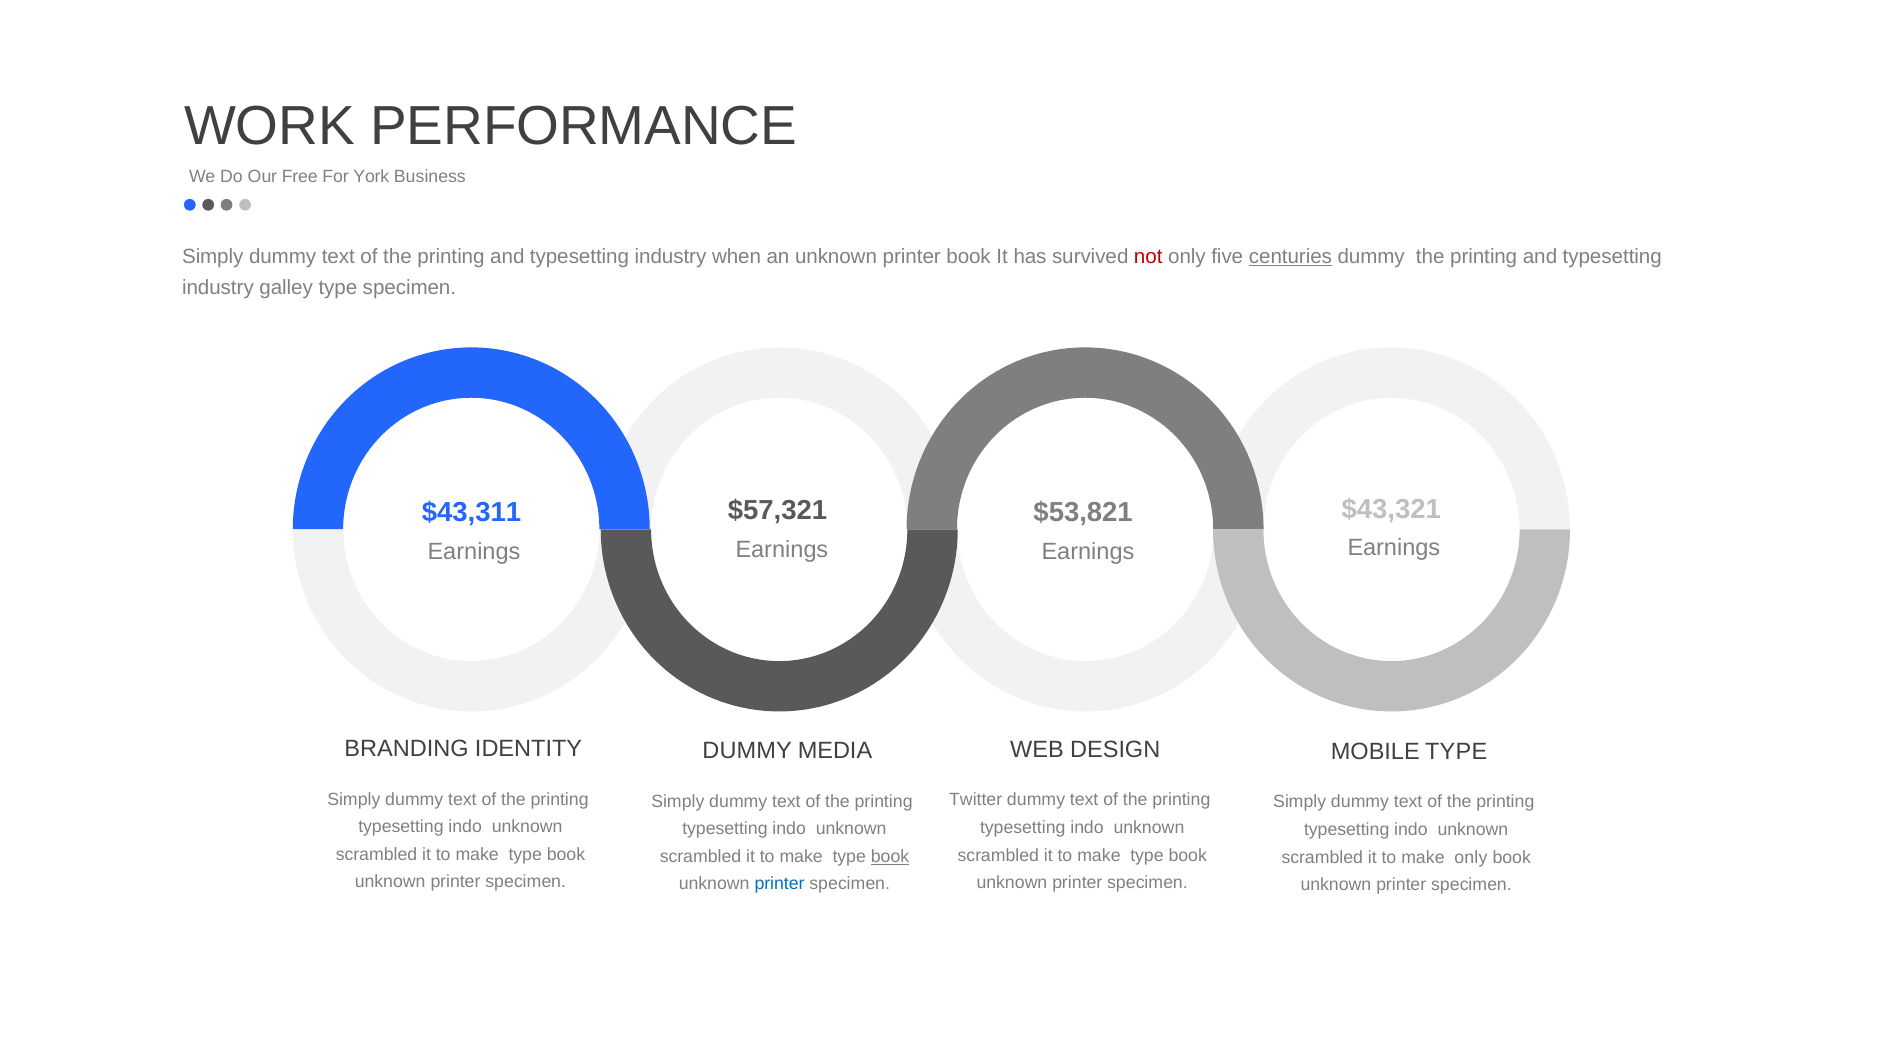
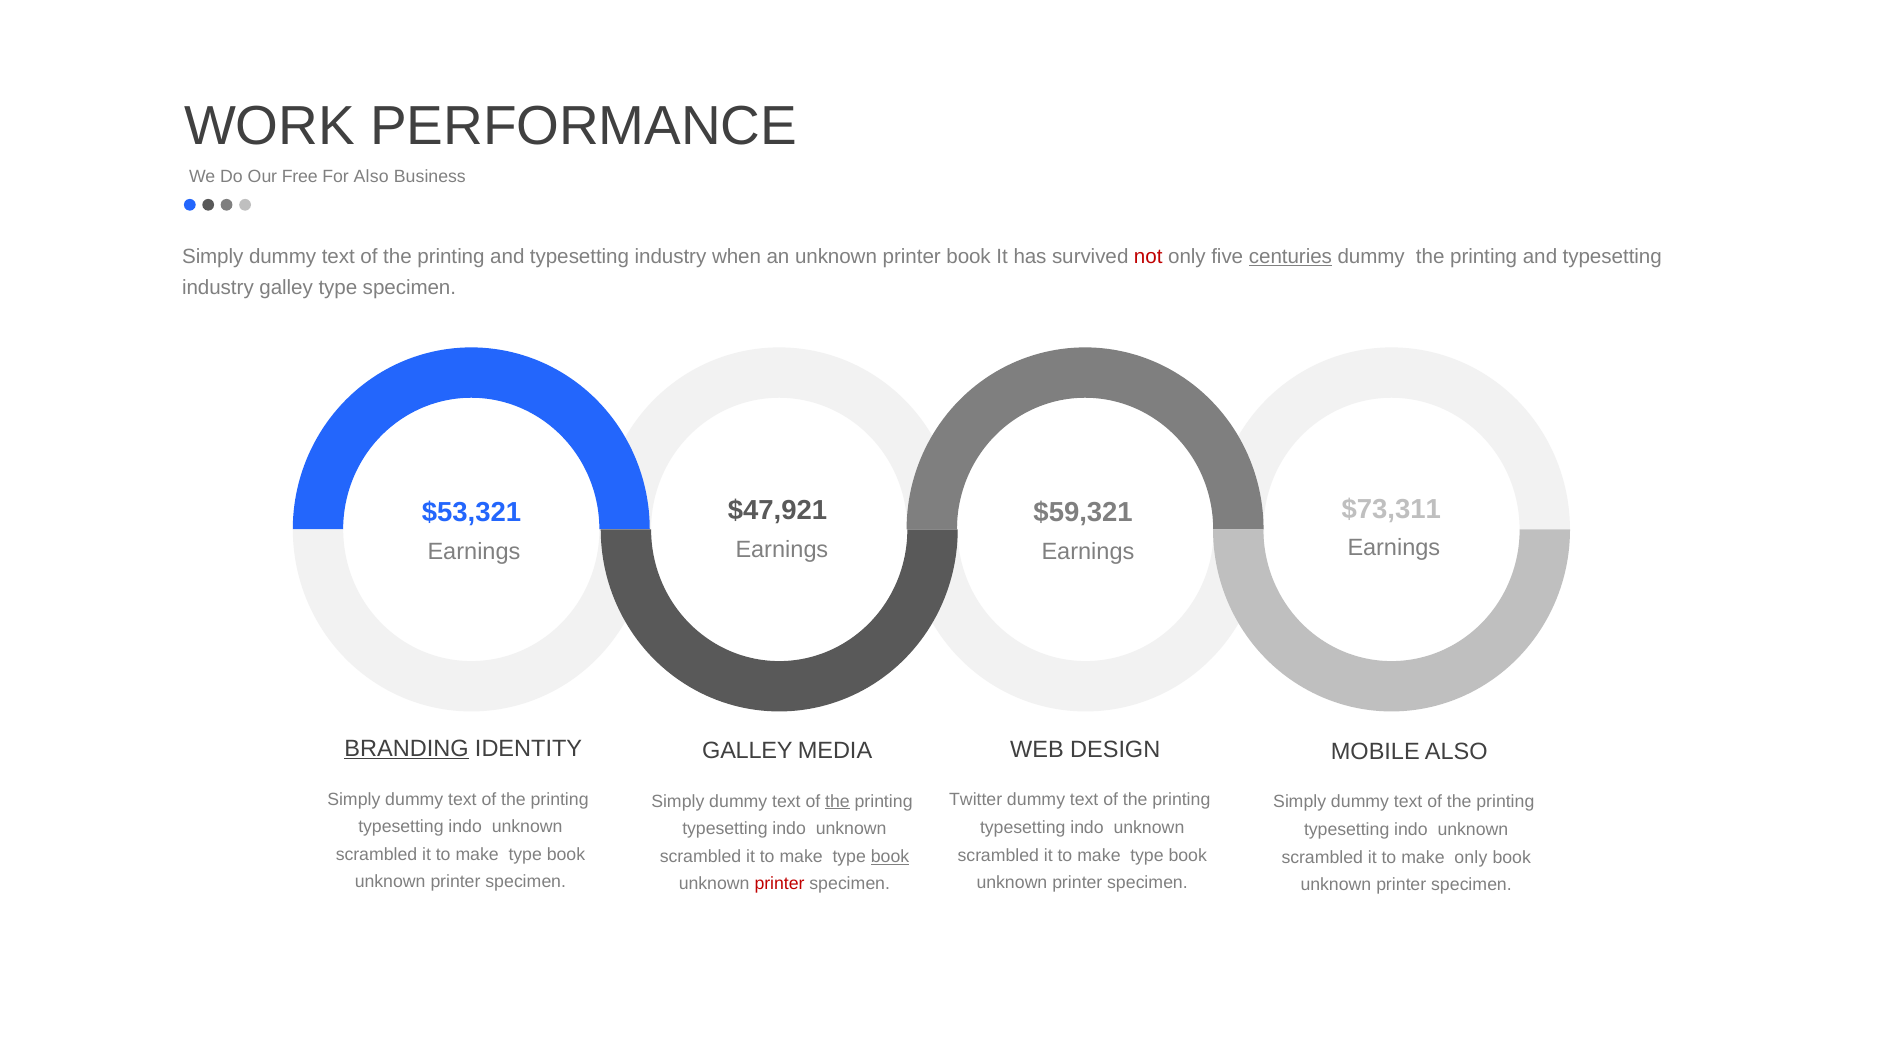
For York: York -> Also (371, 177)
$43,321: $43,321 -> $73,311 (1391, 509)
$57,321: $57,321 -> $47,921 (778, 511)
$43,311: $43,311 -> $53,321 (471, 513)
$53,821: $53,821 -> $59,321 (1083, 513)
BRANDING underline: none -> present (406, 749)
DUMMY: DUMMY -> GALLEY (747, 751)
MOBILE TYPE: TYPE -> ALSO (1456, 752)
the underline: none -> present (837, 801)
printer colour: blue -> red (780, 884)
